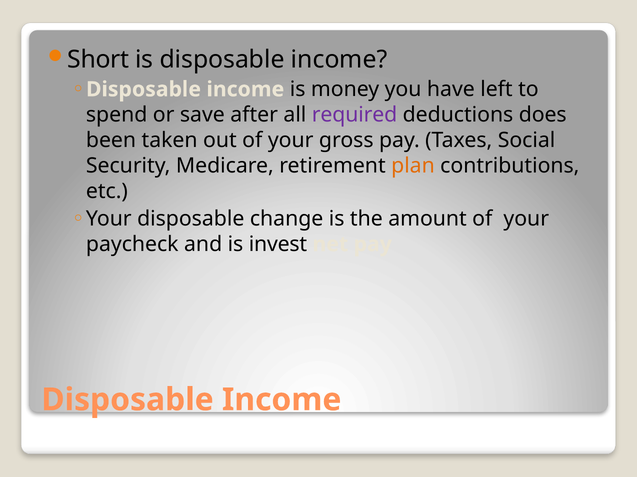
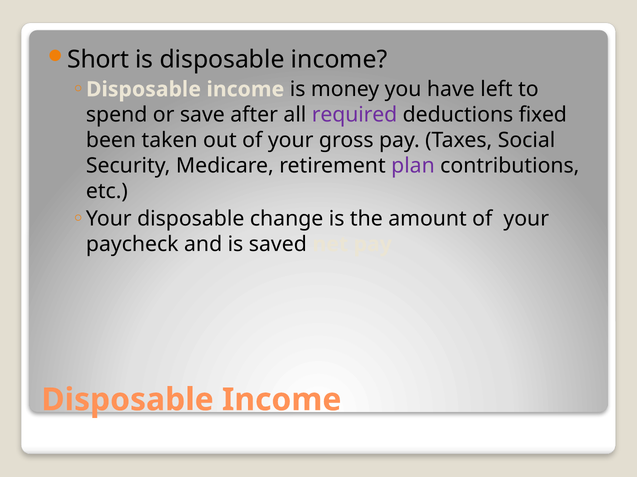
does: does -> fixed (543, 115)
plan colour: orange -> purple (413, 166)
invest: invest -> saved (278, 245)
